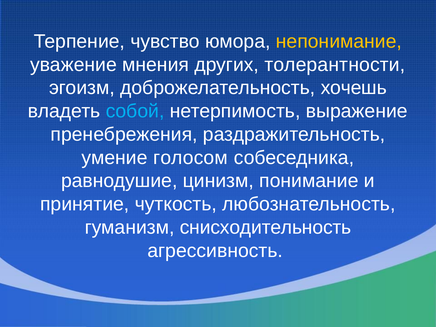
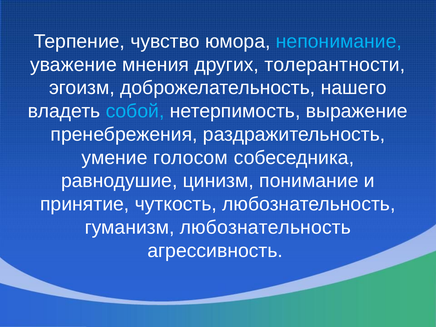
непонимание colour: yellow -> light blue (339, 41)
хочешь: хочешь -> нашего (354, 88)
гуманизм снисходительность: снисходительность -> любознательность (265, 227)
